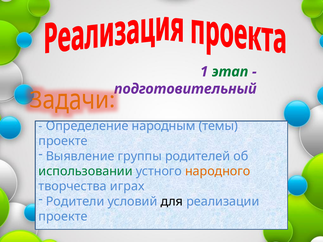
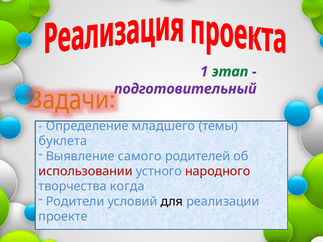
народным: народным -> младшего (163, 126)
проекте: проекте -> буклета (63, 141)
группы: группы -> самого (140, 156)
использовании colour: green -> red (86, 171)
народного colour: orange -> red (218, 171)
играх: играх -> когда (127, 186)
